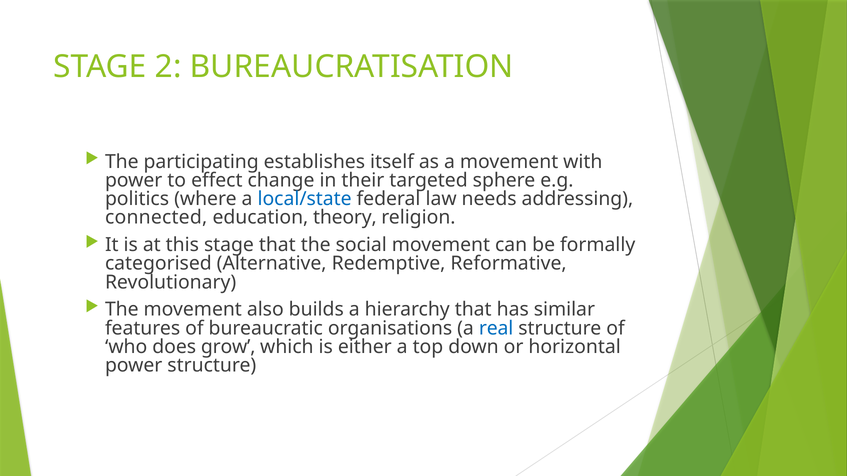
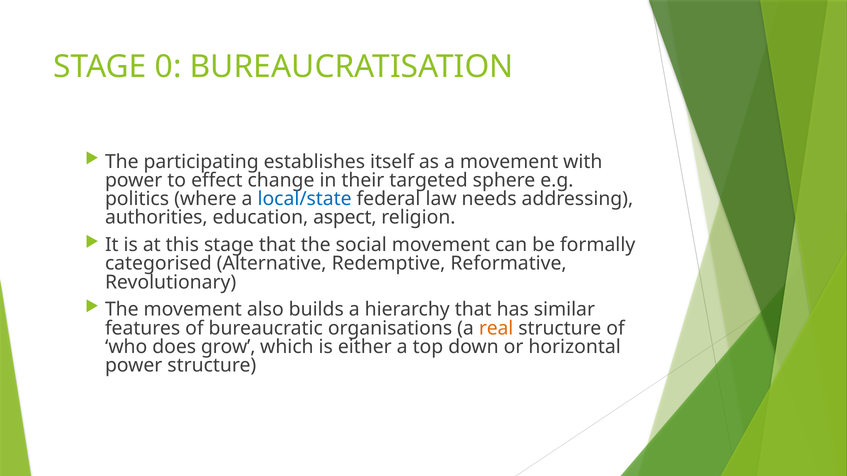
2: 2 -> 0 (168, 67)
connected: connected -> authorities (156, 218)
theory: theory -> aspect (345, 218)
real colour: blue -> orange (496, 328)
